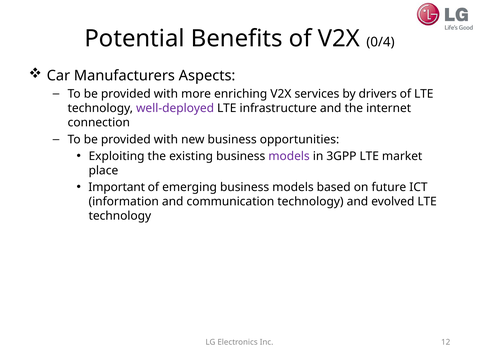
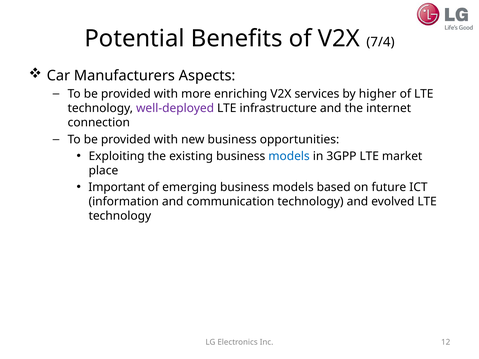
0/4: 0/4 -> 7/4 (380, 42)
drivers: drivers -> higher (378, 94)
models colour: purple -> blue (289, 156)
